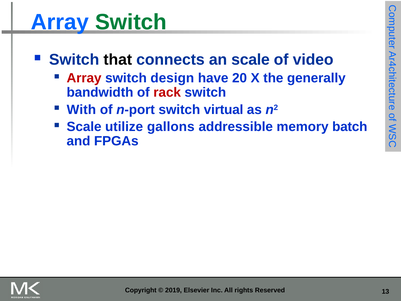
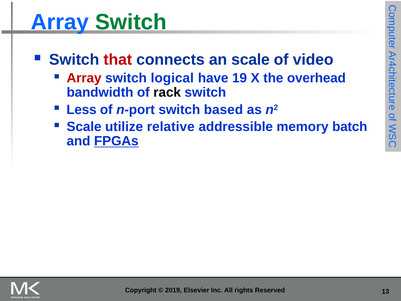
that colour: black -> red (118, 60)
design: design -> logical (172, 78)
20: 20 -> 19 (240, 78)
generally: generally -> overhead (316, 78)
rack colour: red -> black (167, 92)
With: With -> Less (81, 110)
virtual: virtual -> based (223, 110)
gallons: gallons -> relative (171, 127)
FPGAs underline: none -> present (116, 141)
